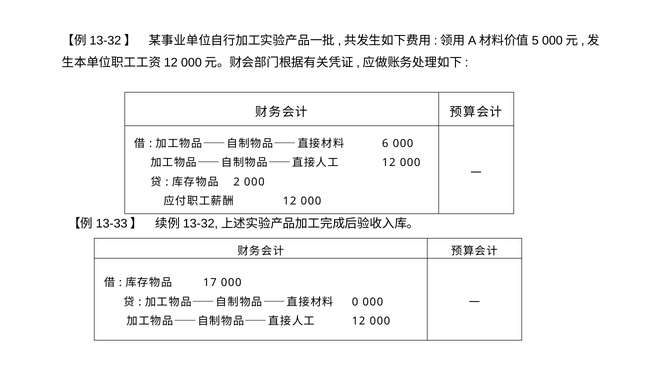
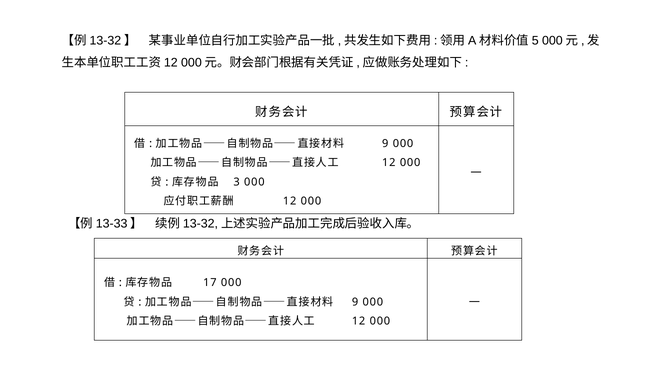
6: 6 -> 9 (385, 144)
2: 2 -> 3 (237, 182)
0: 0 -> 9 (355, 302)
